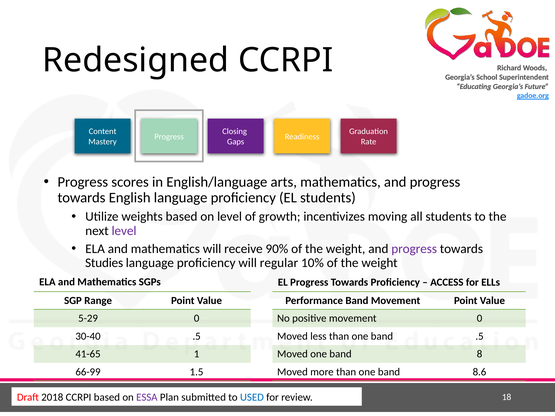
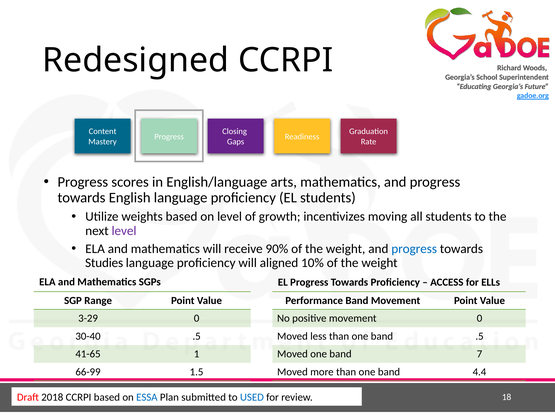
progress colour: purple -> blue (414, 249)
regular: regular -> aligned (279, 263)
5-29: 5-29 -> 3-29 (88, 319)
8: 8 -> 7 (480, 354)
8.6: 8.6 -> 4.4 (479, 372)
ESSA colour: purple -> blue (147, 398)
